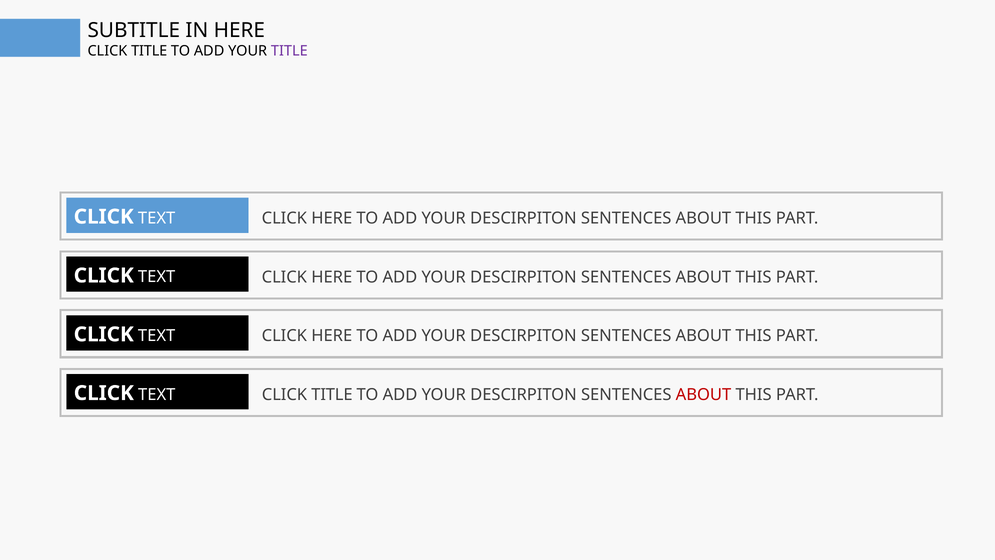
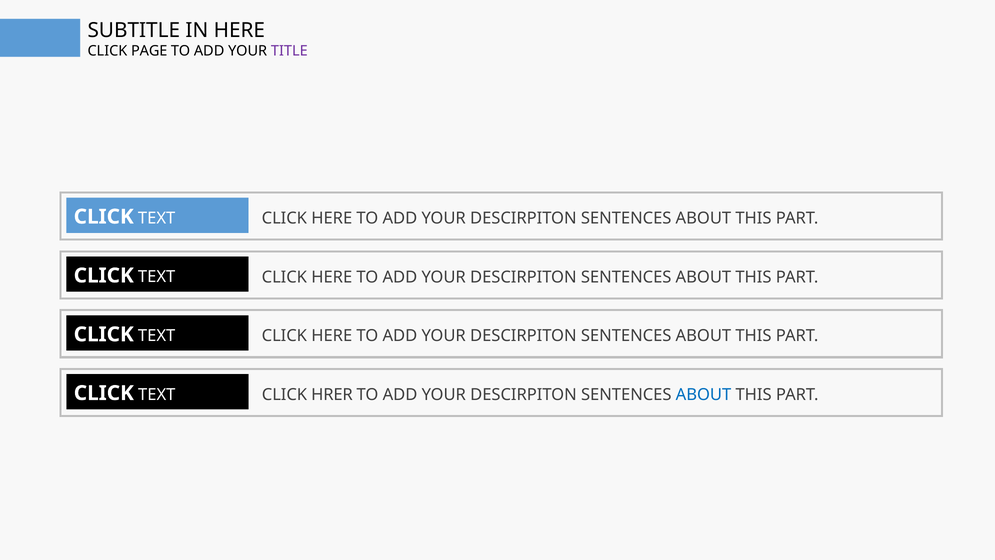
TITLE: TITLE -> PAGE (149, 51)
TITLE: TITLE -> HRER (332, 395)
ABOUT colour: red -> blue (704, 395)
